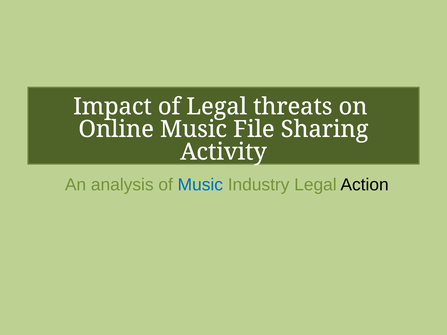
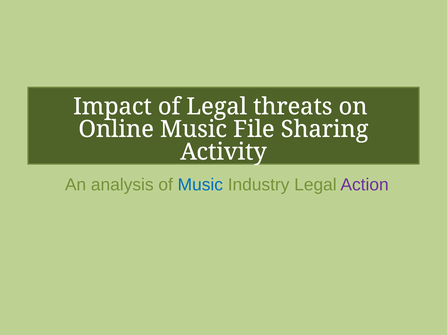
Action colour: black -> purple (365, 185)
